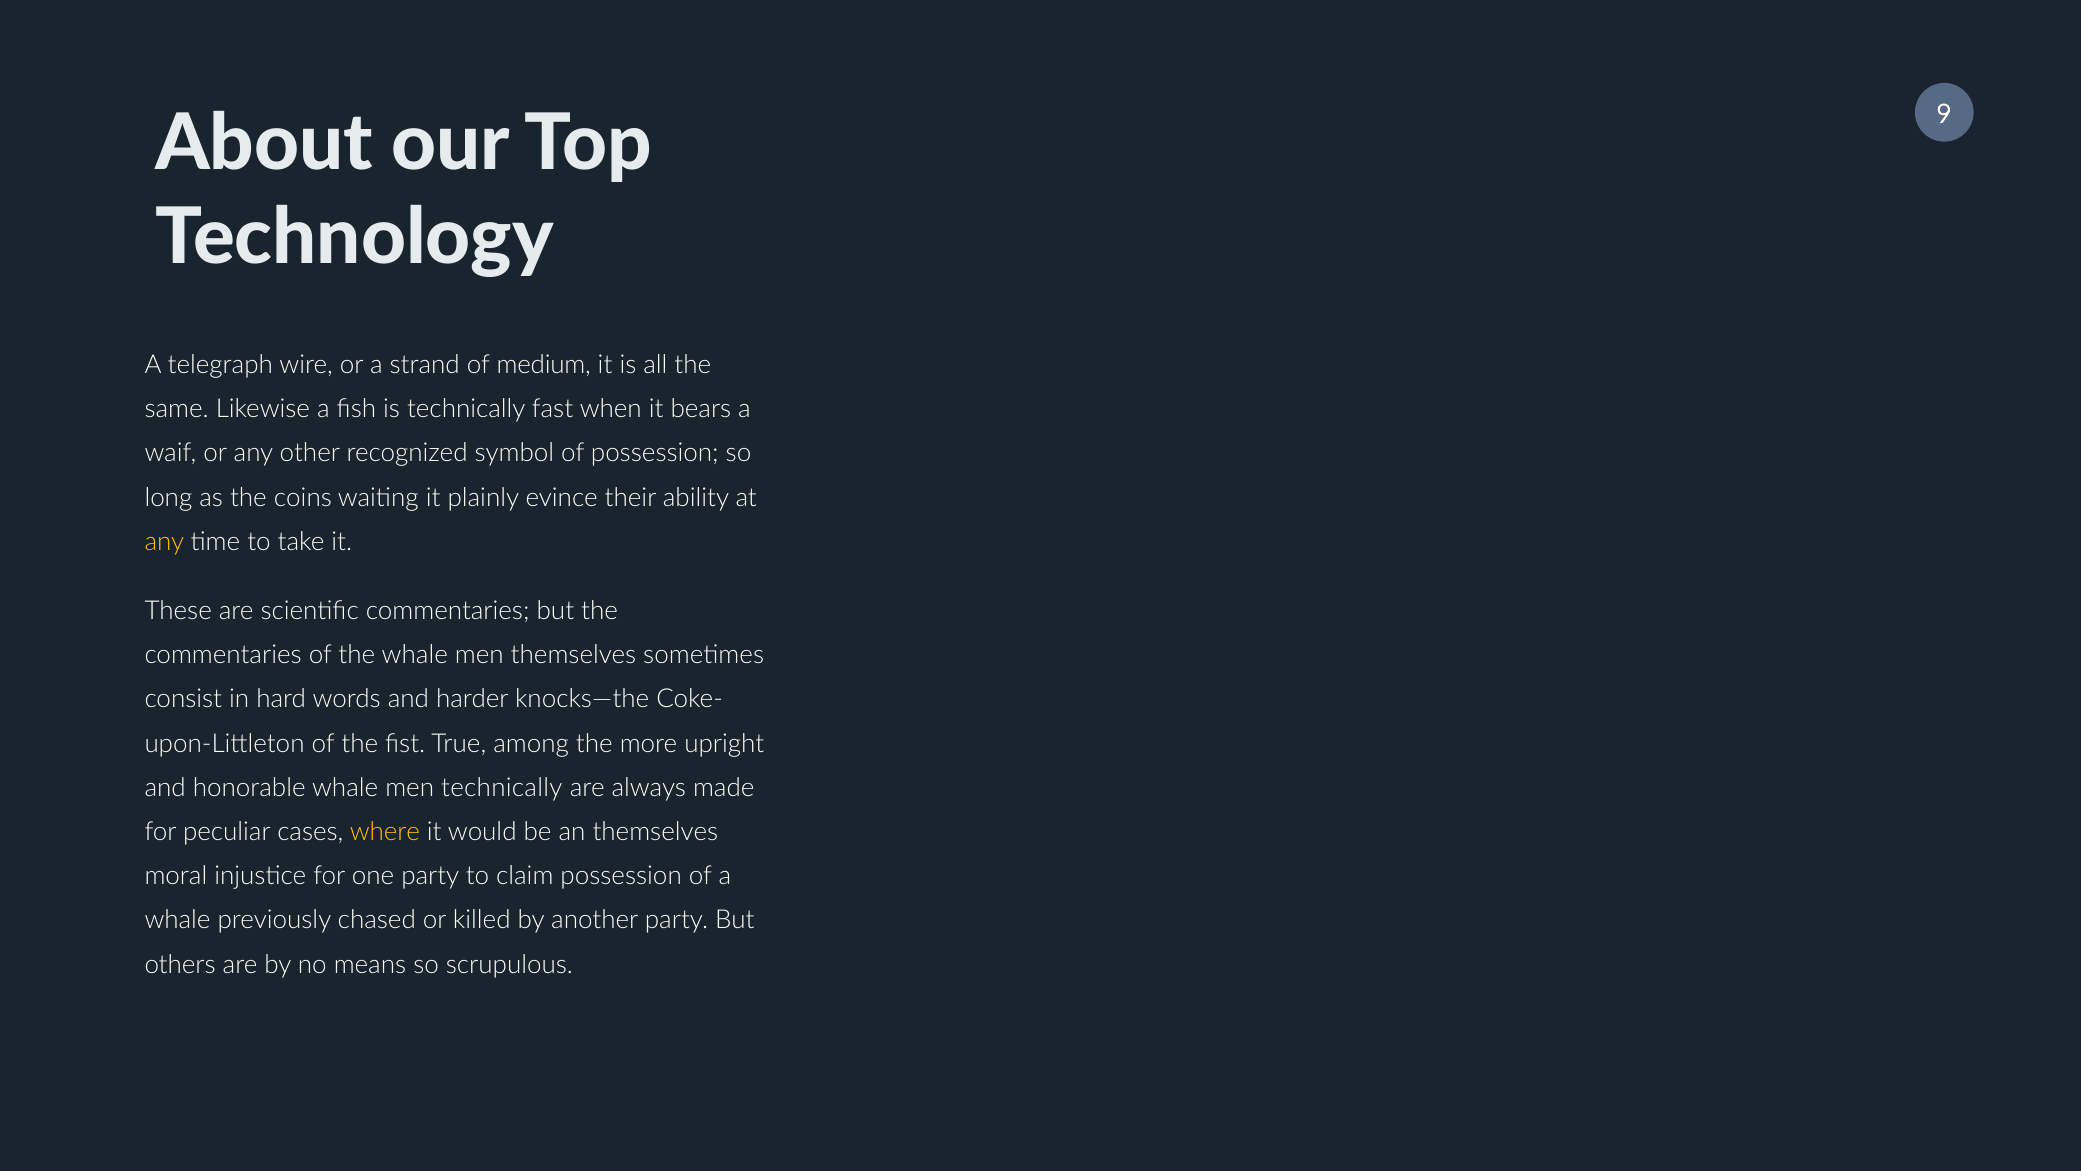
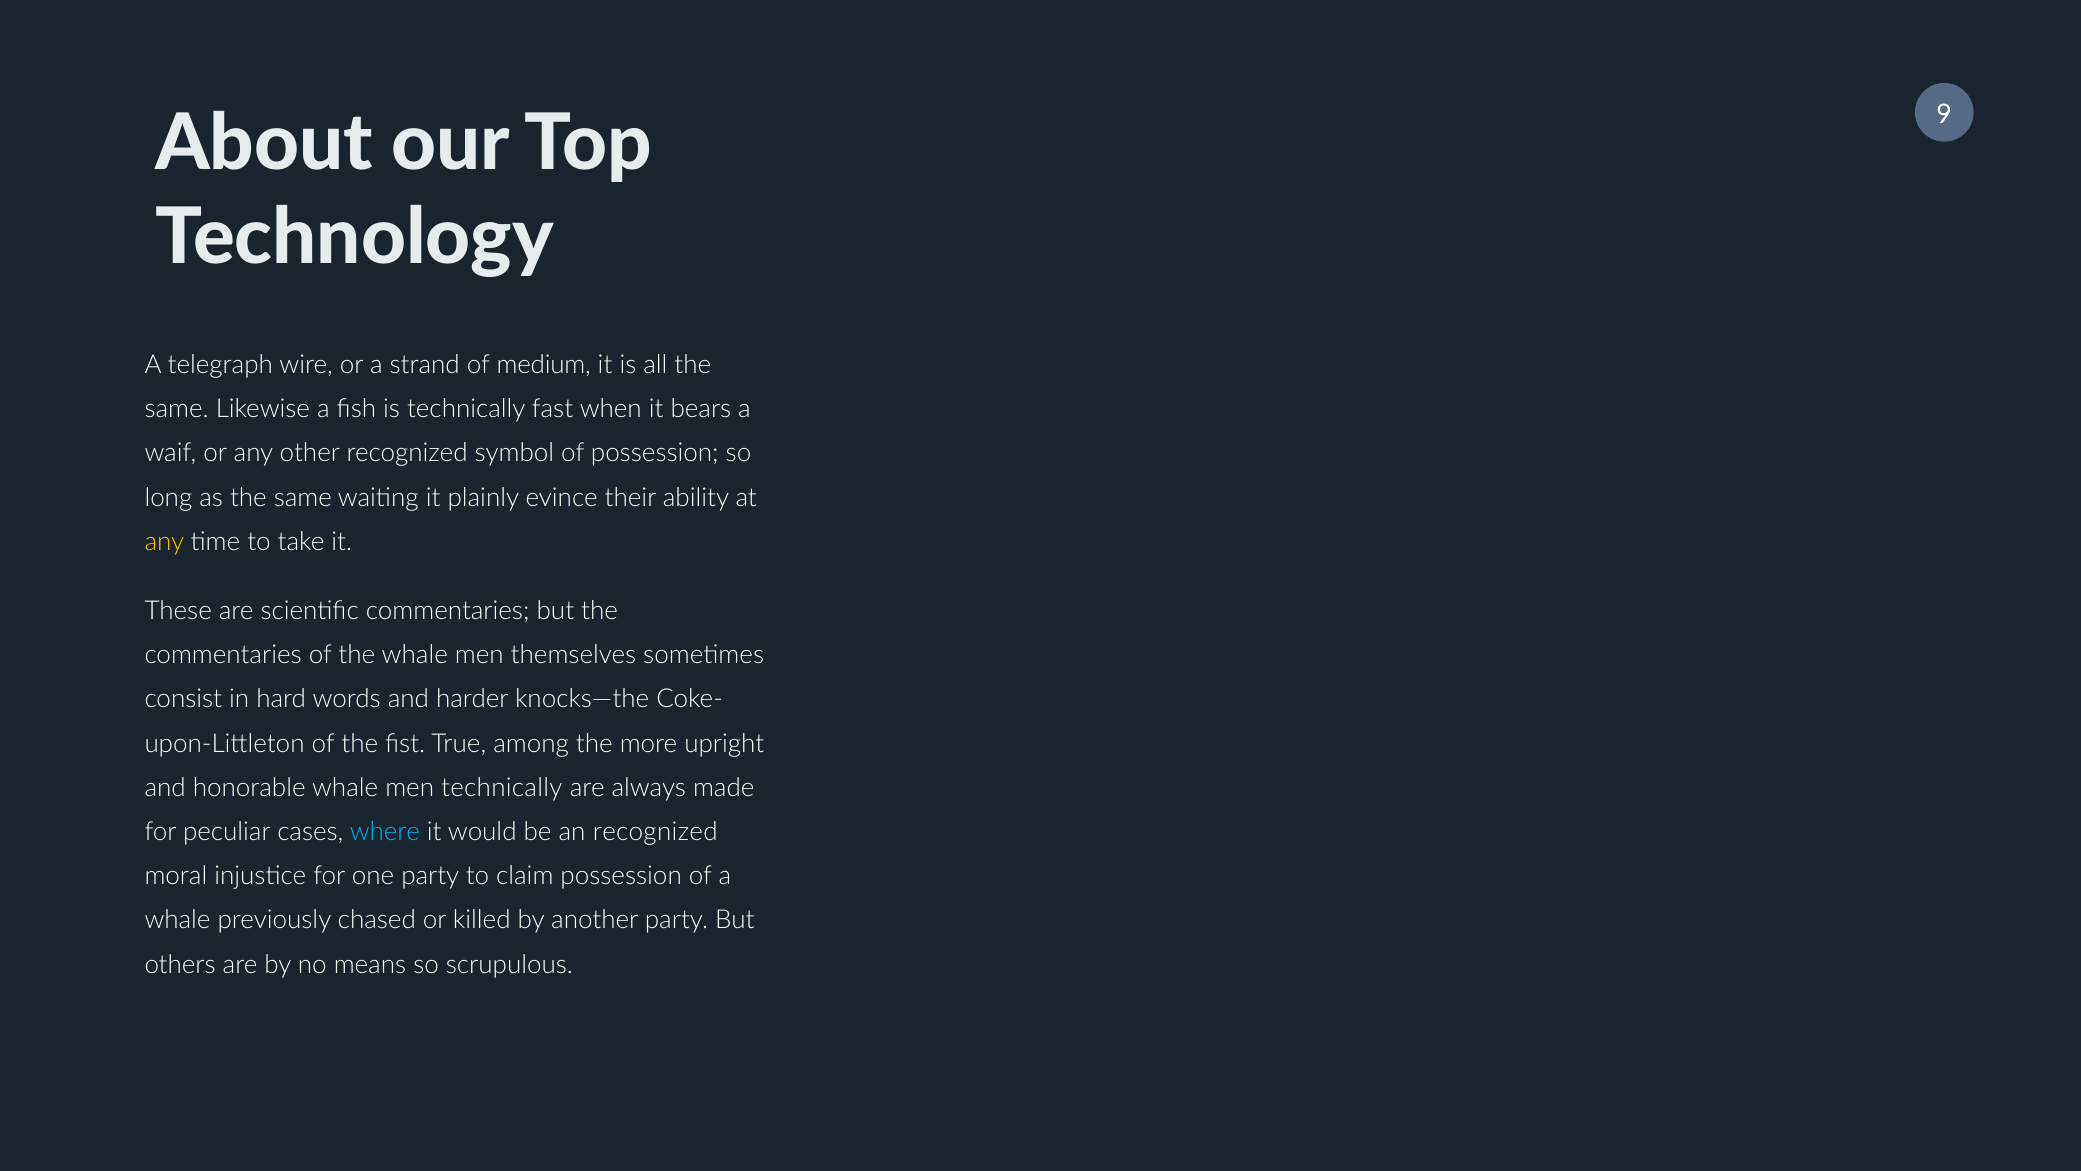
as the coins: coins -> same (303, 497)
where colour: yellow -> light blue (385, 832)
an themselves: themselves -> recognized (655, 832)
